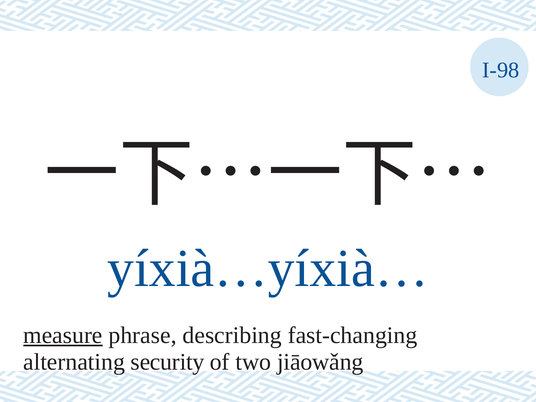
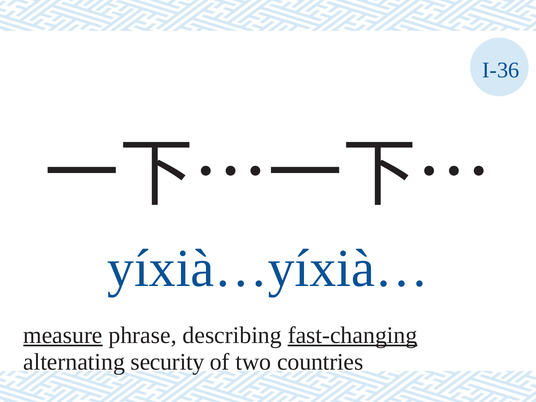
I-98: I-98 -> I-36 (501, 70)
fast-changing underline: none -> present (353, 335)
jiāowǎng: jiāowǎng -> countries (320, 362)
